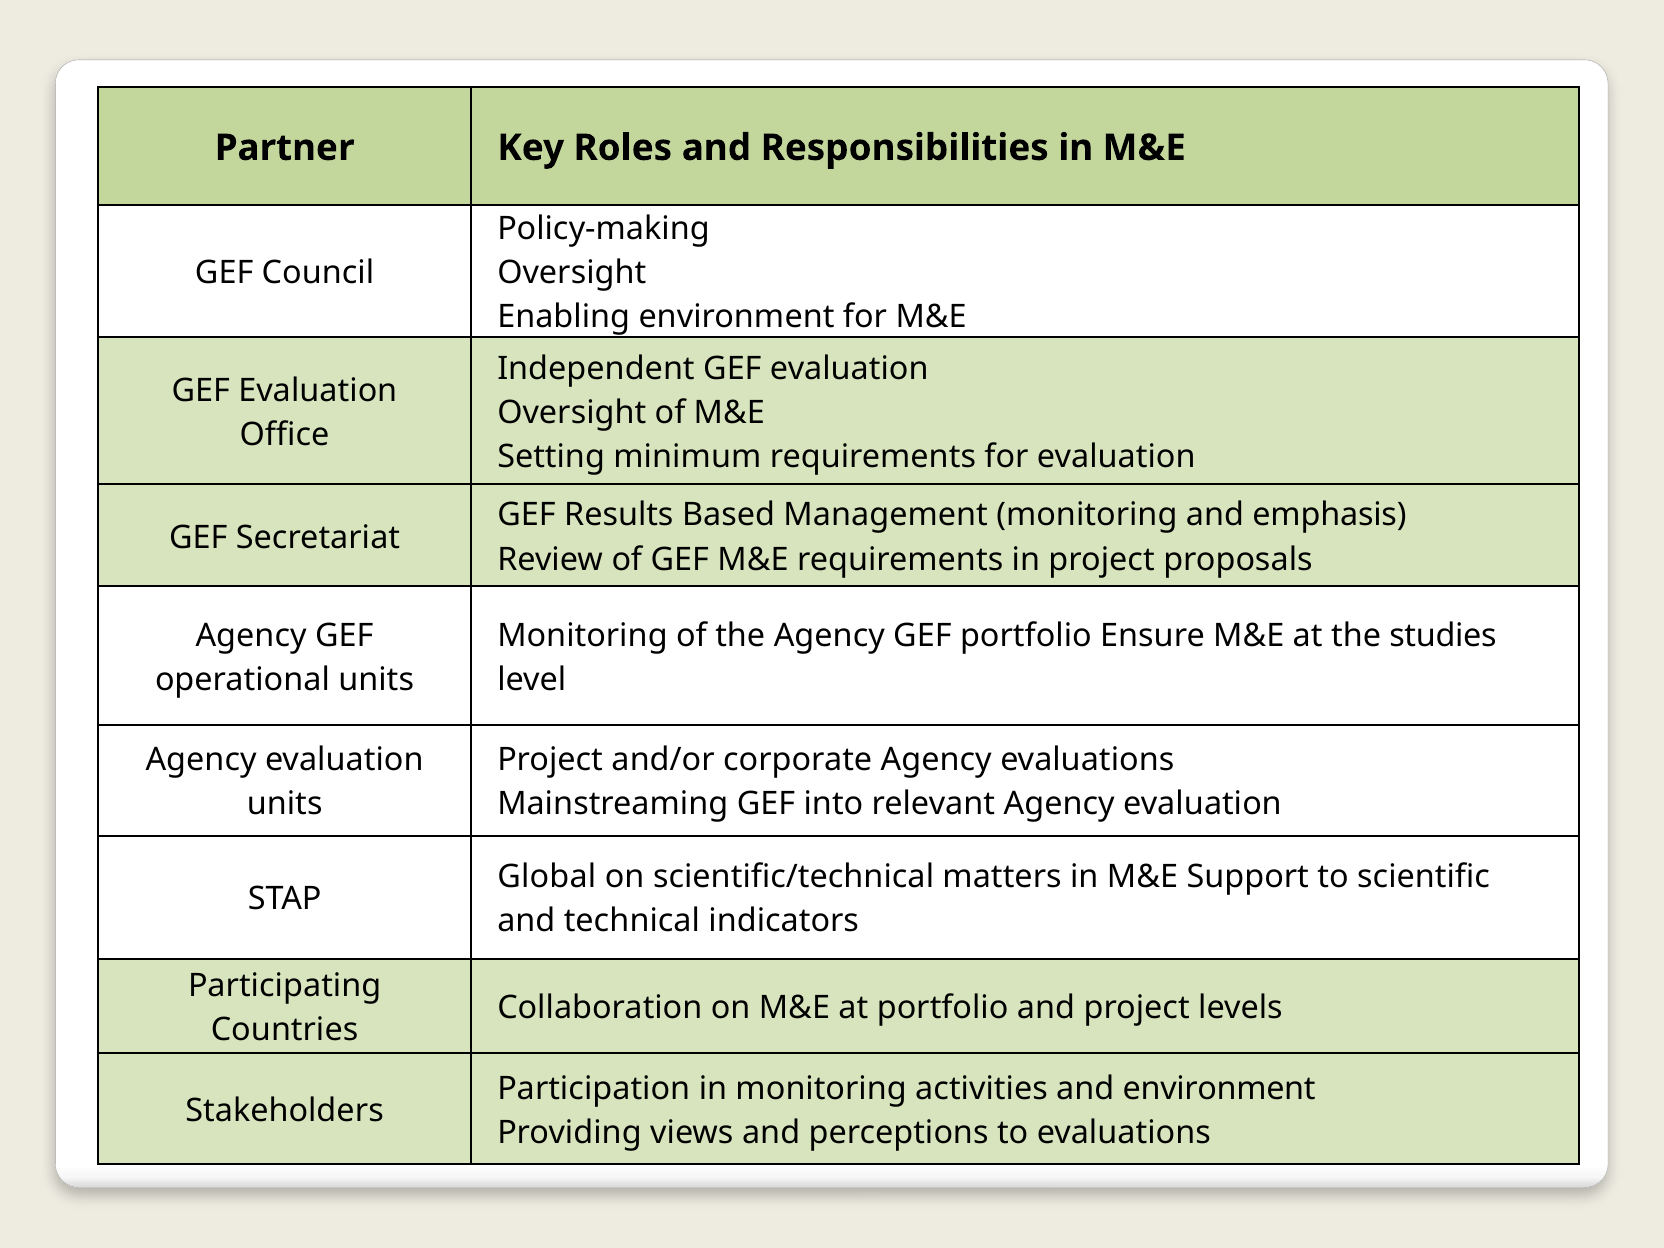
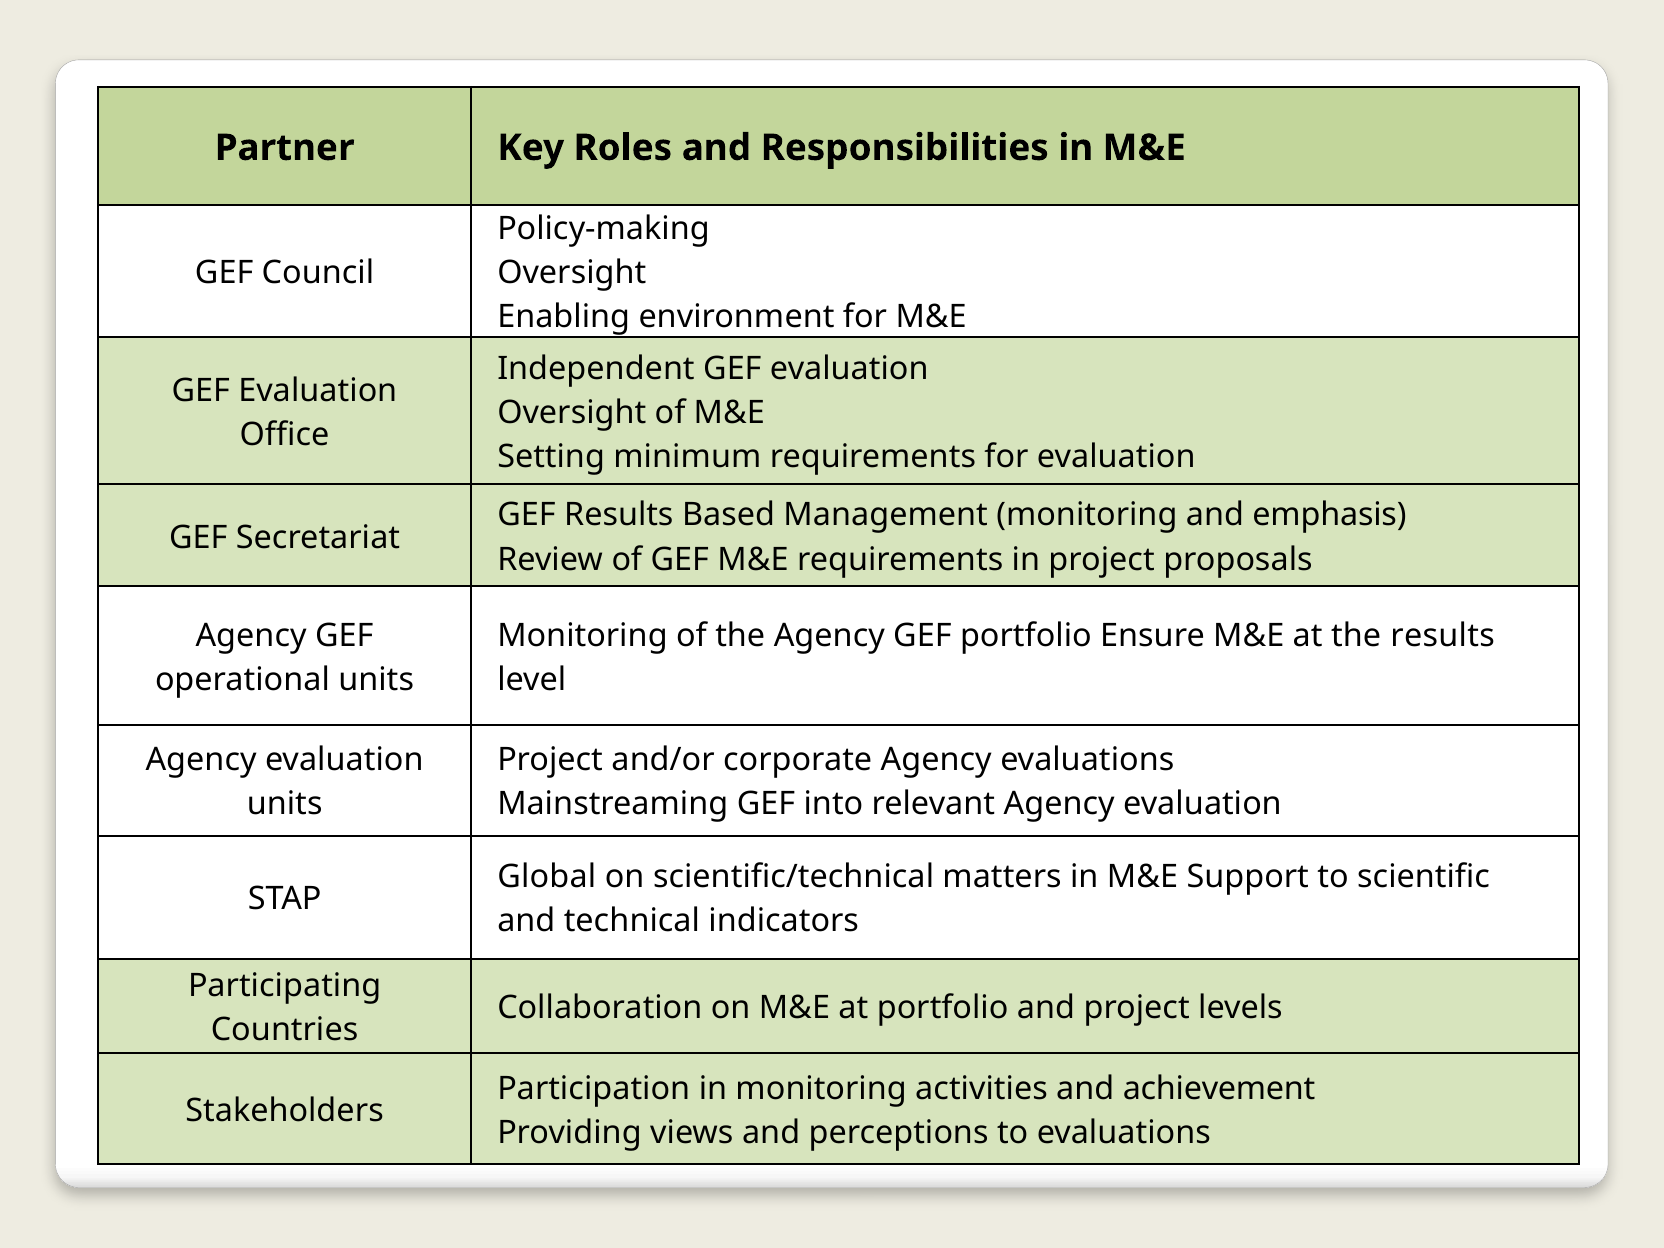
the studies: studies -> results (1443, 635)
and environment: environment -> achievement (1219, 1089)
